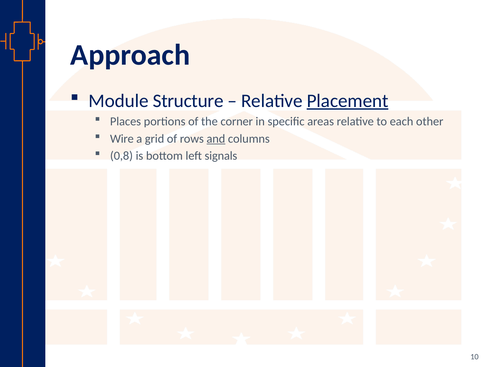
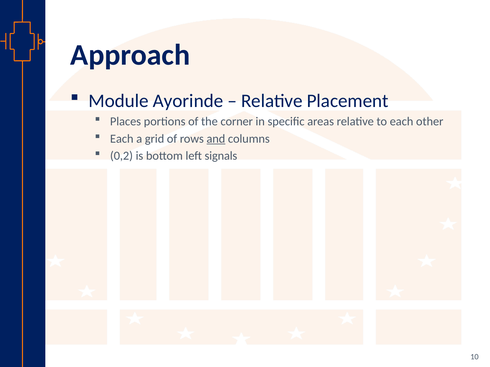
Structure: Structure -> Ayorinde (188, 101)
Placement underline: present -> none (348, 101)
Wire: Wire -> Each (122, 139)
0,8: 0,8 -> 0,2 (121, 156)
